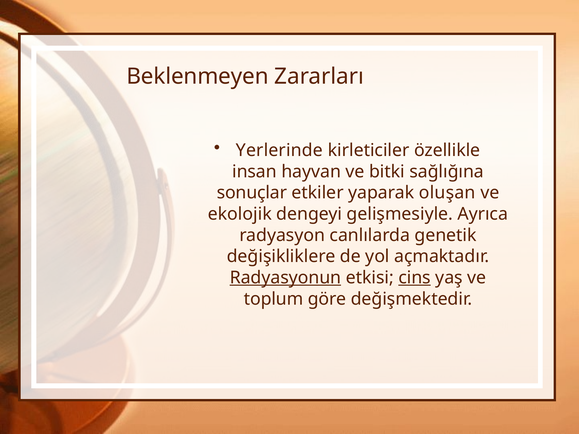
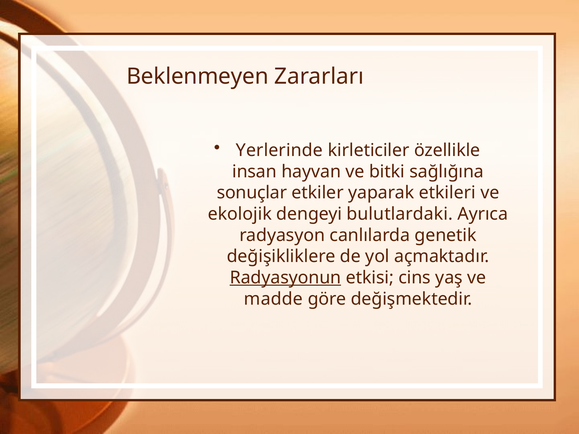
oluşan: oluşan -> etkileri (447, 193)
gelişmesiyle: gelişmesiyle -> bulutlardaki (400, 214)
cins underline: present -> none (415, 278)
toplum: toplum -> madde (273, 299)
